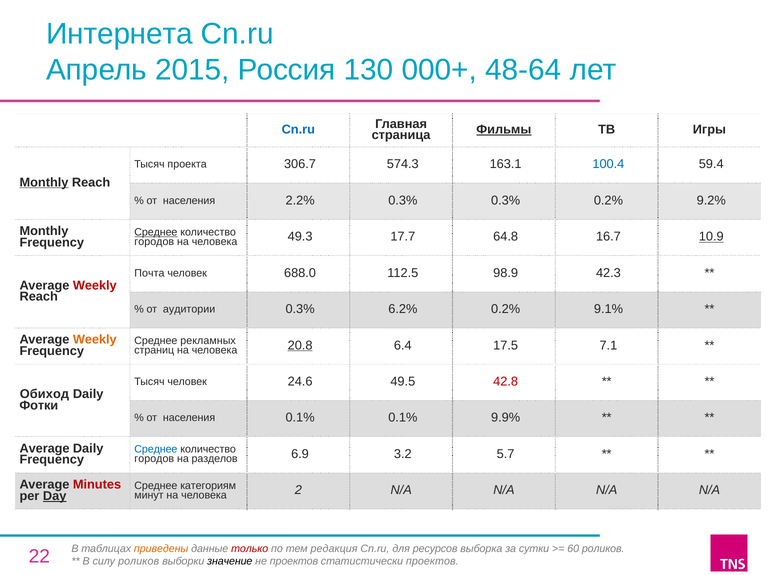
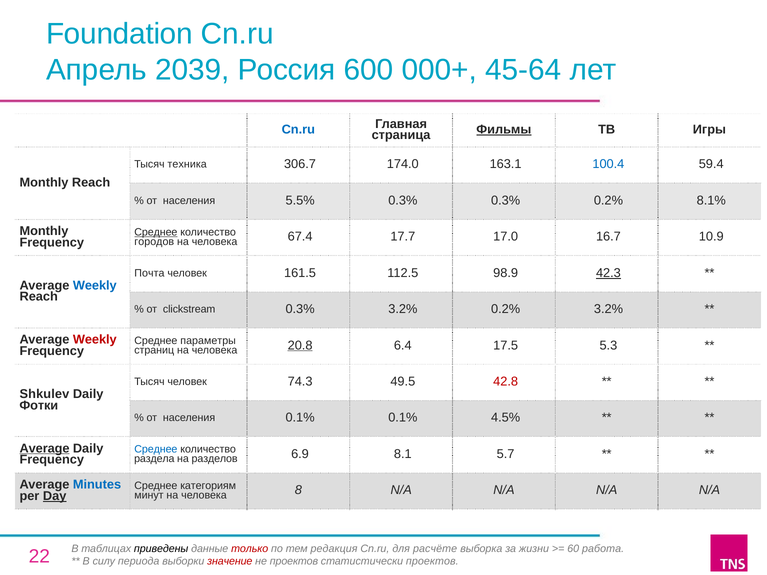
Интернета: Интернета -> Foundation (119, 34)
2015: 2015 -> 2039 (192, 70)
130: 130 -> 600 (369, 70)
48-64: 48-64 -> 45-64 (523, 70)
проекта: проекта -> техника (187, 164)
574.3: 574.3 -> 174.0 (403, 164)
Monthly underline: present -> none (44, 182)
2.2%: 2.2% -> 5.5% (300, 201)
9.2%: 9.2% -> 8.1% (711, 201)
49.3: 49.3 -> 67.4 (300, 237)
64.8: 64.8 -> 17.0 (506, 237)
10.9 underline: present -> none (711, 237)
688.0: 688.0 -> 161.5 (300, 273)
42.3 underline: none -> present (608, 273)
Weekly colour: red -> blue (95, 285)
аудитории: аудитории -> clickstream (189, 309)
0.3% 6.2%: 6.2% -> 3.2% (403, 309)
0.2% 9.1%: 9.1% -> 3.2% (608, 309)
Weekly colour: orange -> red (95, 340)
рекламных: рекламных -> параметры (208, 341)
7.1: 7.1 -> 5.3 (608, 345)
24.6: 24.6 -> 74.3 (300, 382)
Обиход: Обиход -> Shkulev (44, 394)
9.9%: 9.9% -> 4.5% (506, 418)
Average underline: none -> present (45, 448)
городов: городов -> раздела (154, 459)
3.2: 3.2 -> 8.1 (403, 454)
Minutes colour: red -> blue (97, 485)
2: 2 -> 8 (298, 490)
приведены colour: orange -> black (161, 549)
ресурсов: ресурсов -> расчёте (435, 549)
сутки: сутки -> жизни (534, 549)
60 роликов: роликов -> работа (603, 549)
силу роликов: роликов -> периода (139, 562)
значение colour: black -> red (230, 562)
